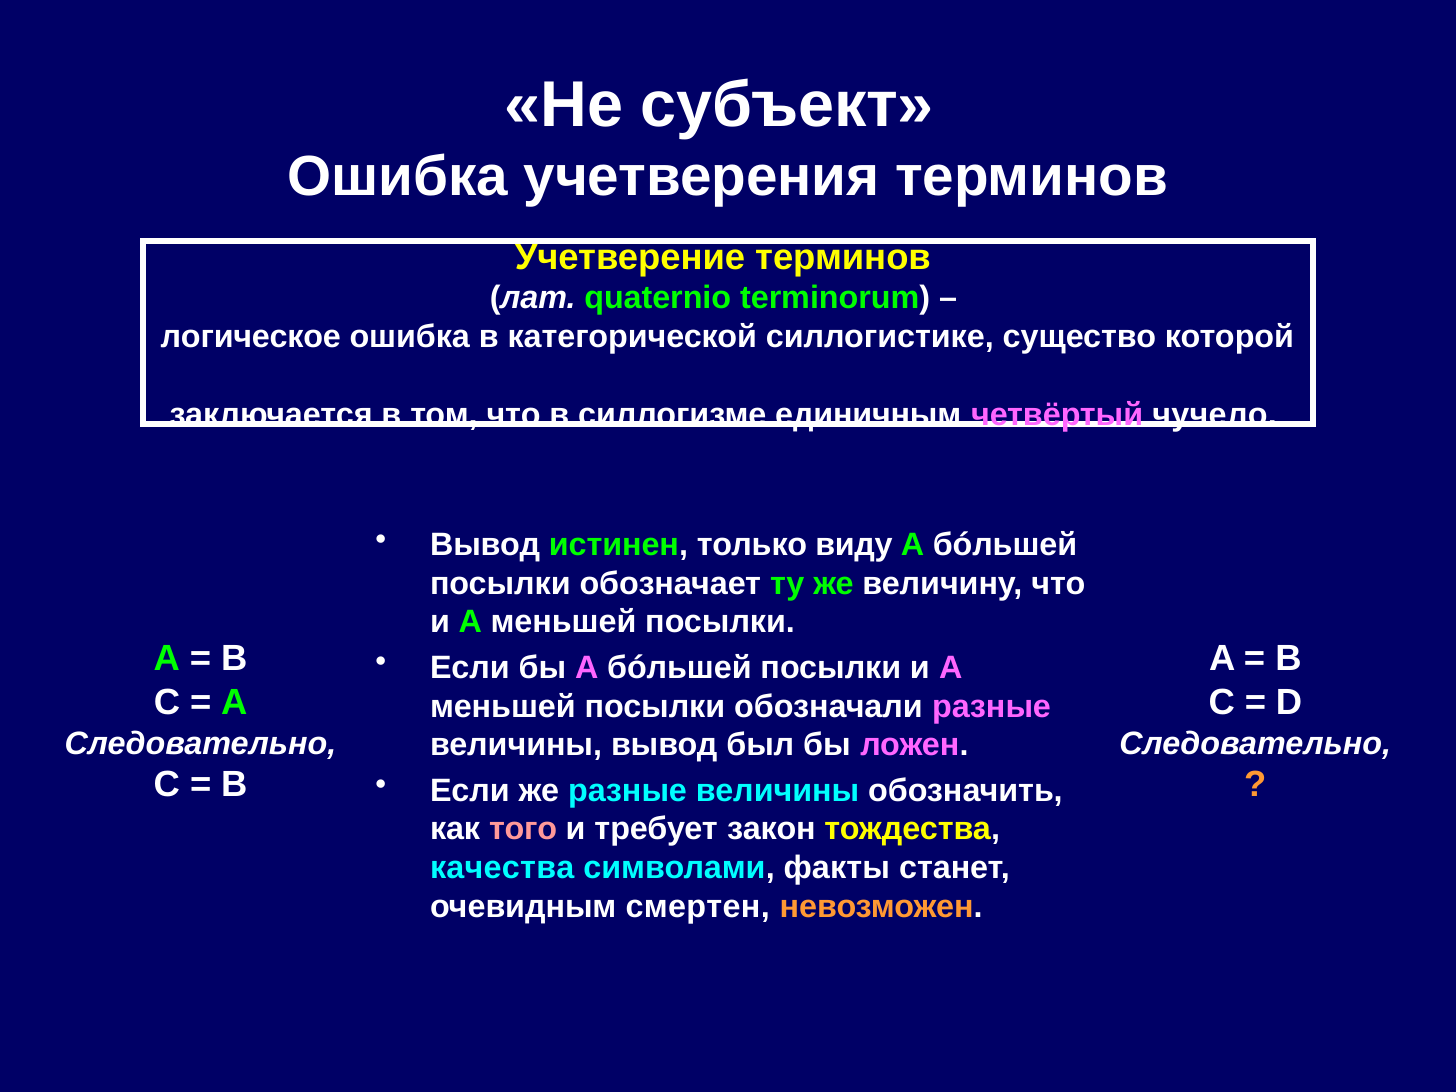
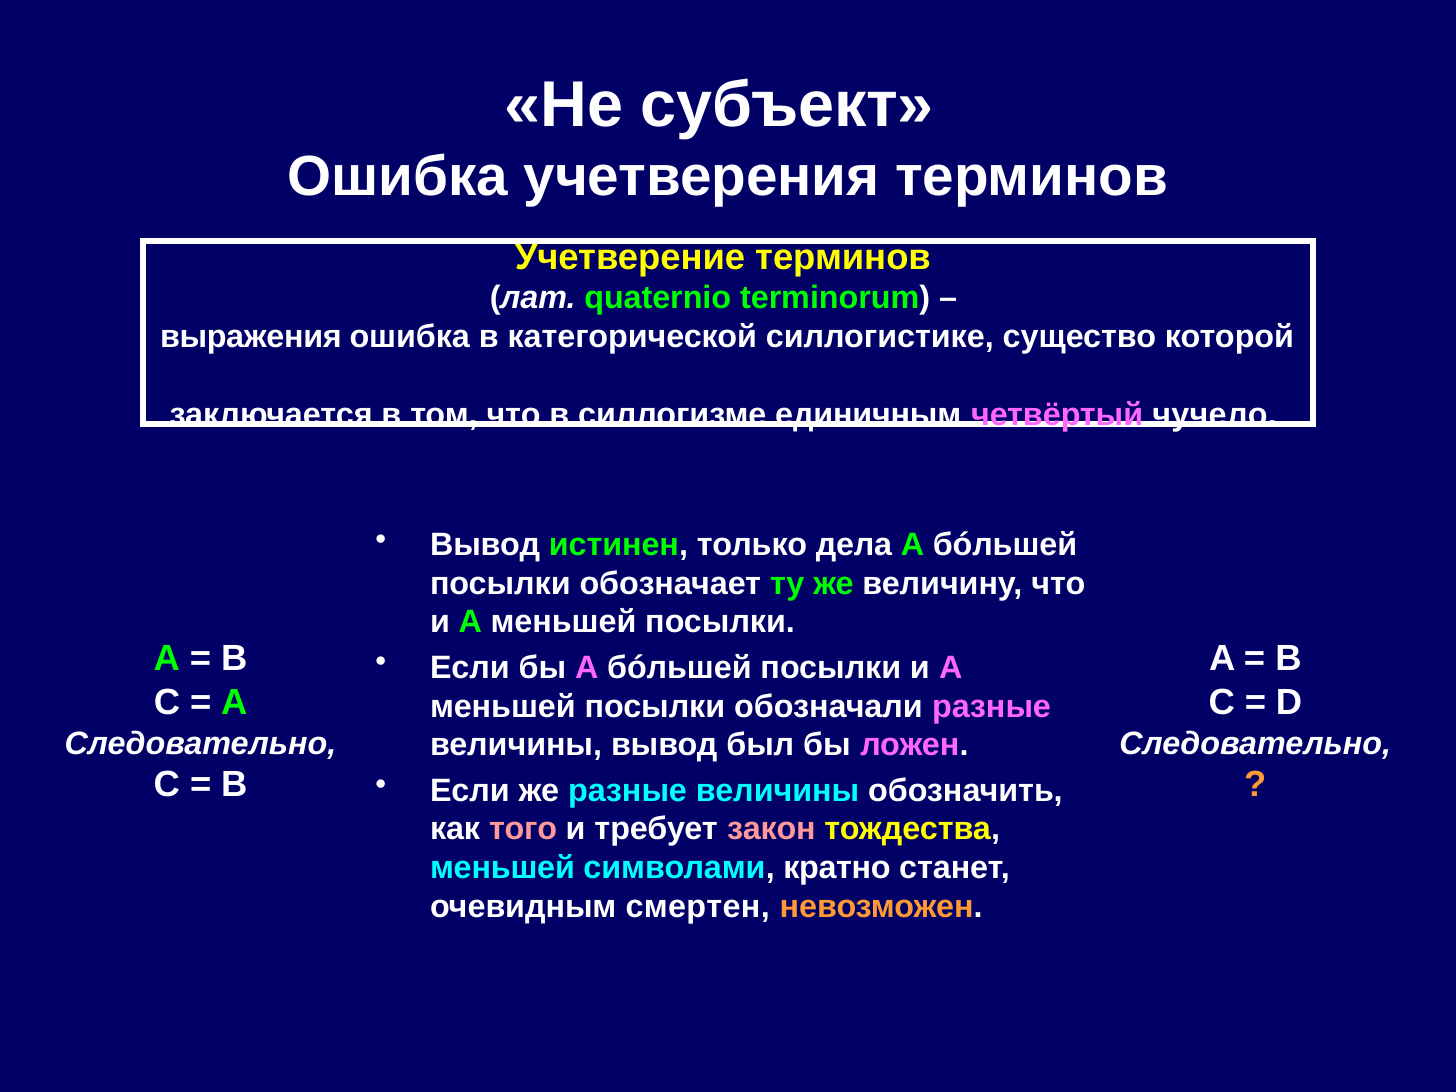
логическое: логическое -> выражения (251, 337)
виду: виду -> дела (854, 545)
закон colour: white -> pink (771, 829)
качества: качества -> меньшей (502, 868)
факты: факты -> кратно (837, 868)
